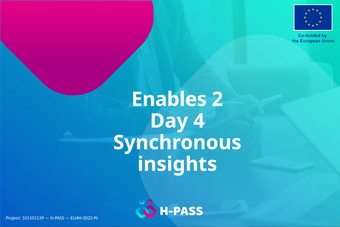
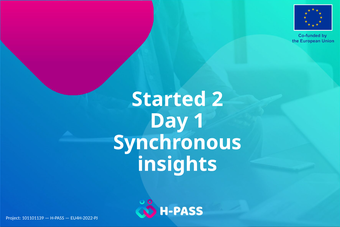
Enables: Enables -> Started (169, 99)
4: 4 -> 1 (199, 121)
